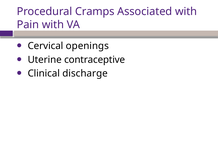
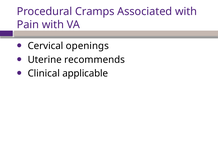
contraceptive: contraceptive -> recommends (95, 59)
discharge: discharge -> applicable (85, 73)
